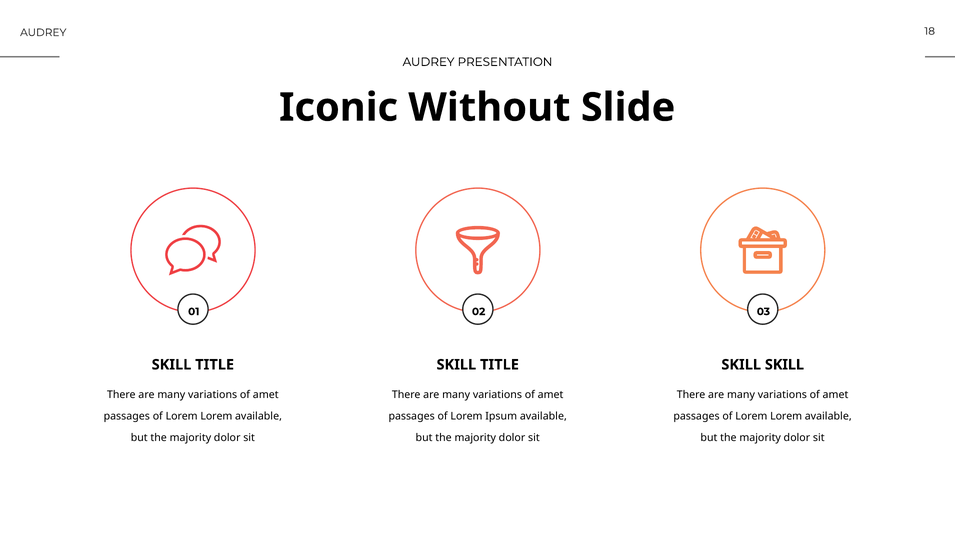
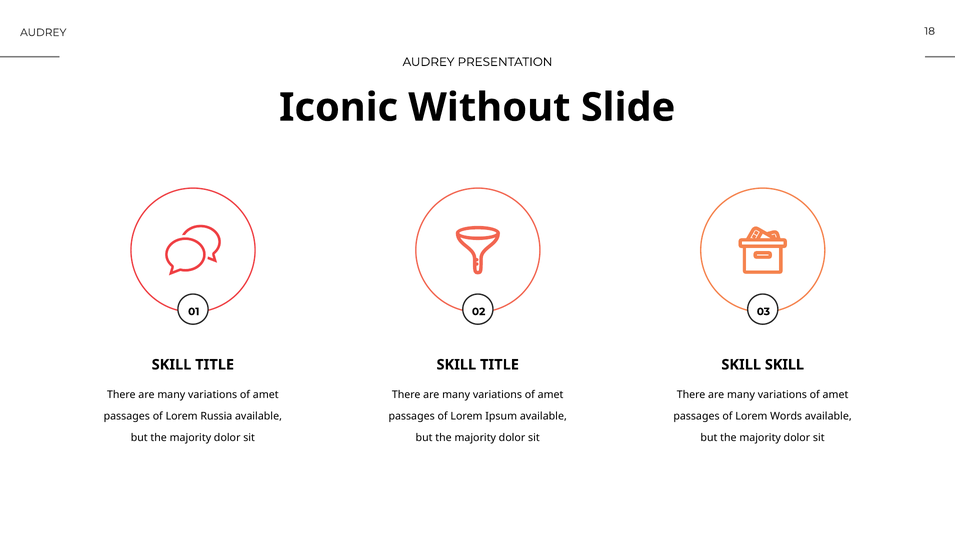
Lorem: Lorem -> Russia (216, 417)
Lorem: Lorem -> Words (786, 417)
